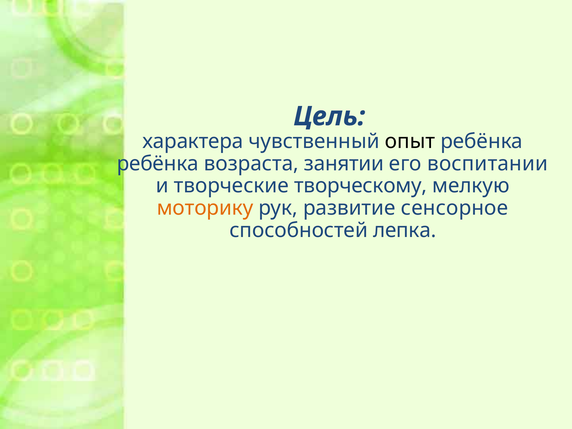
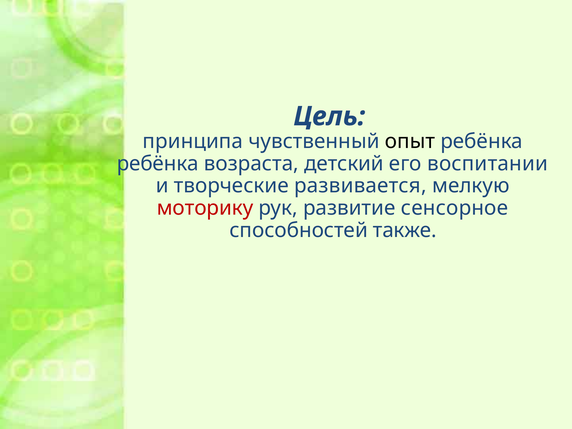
характера: характера -> принципа (193, 141)
занятии: занятии -> детский (344, 164)
творческому: творческому -> развивается (360, 186)
моторику colour: orange -> red (205, 208)
лепка: лепка -> также (405, 230)
